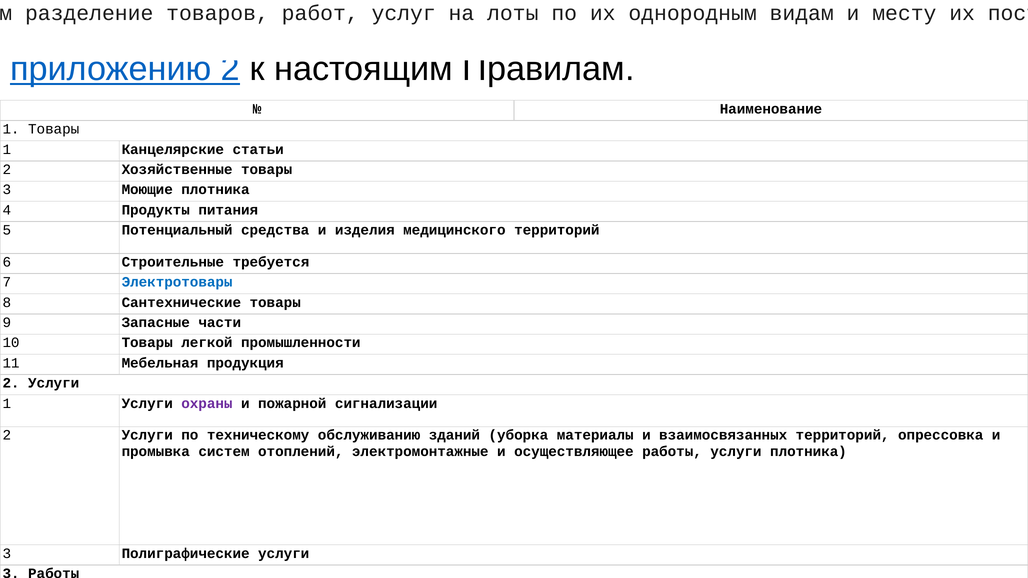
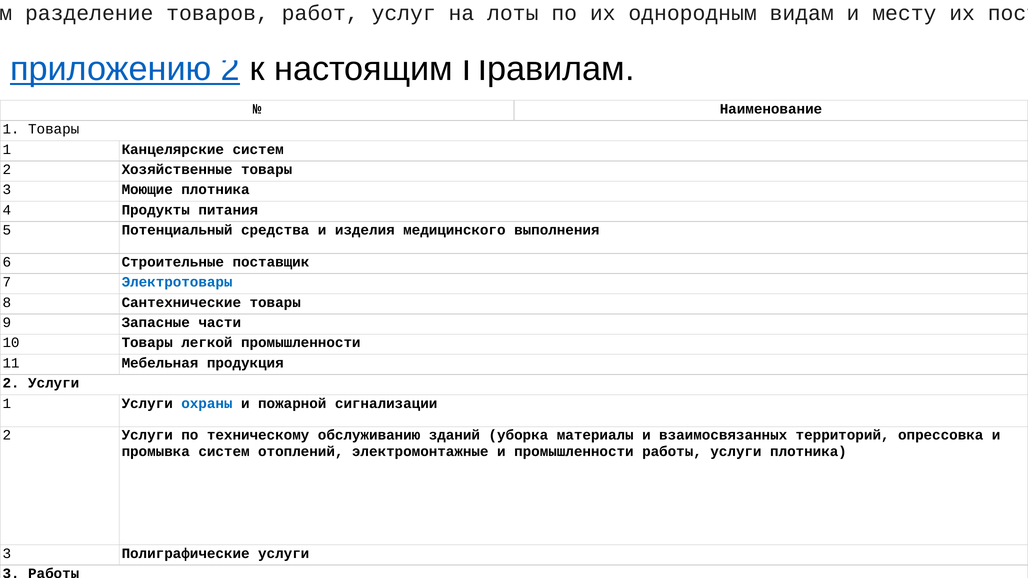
Канцелярские статьи: статьи -> систем (258, 149)
медицинского территорий: территорий -> выполнения (557, 230)
Строительные требуется: требуется -> поставщик (271, 262)
охраны colour: purple -> blue (207, 403)
и осуществляющее: осуществляющее -> промышленности (574, 452)
